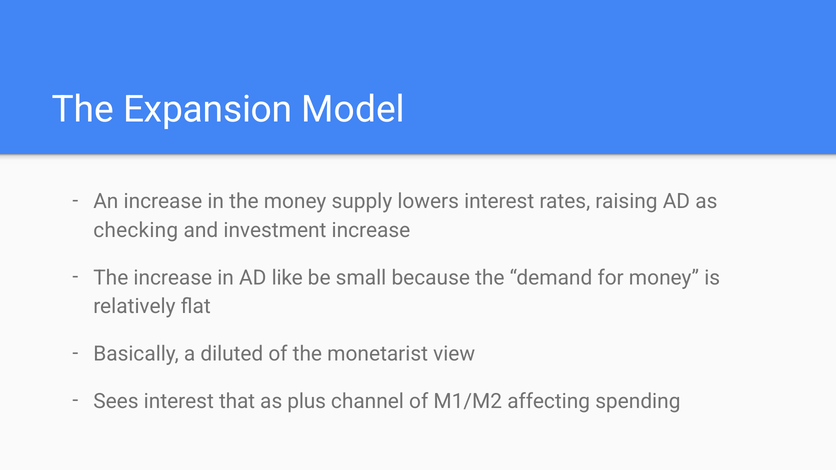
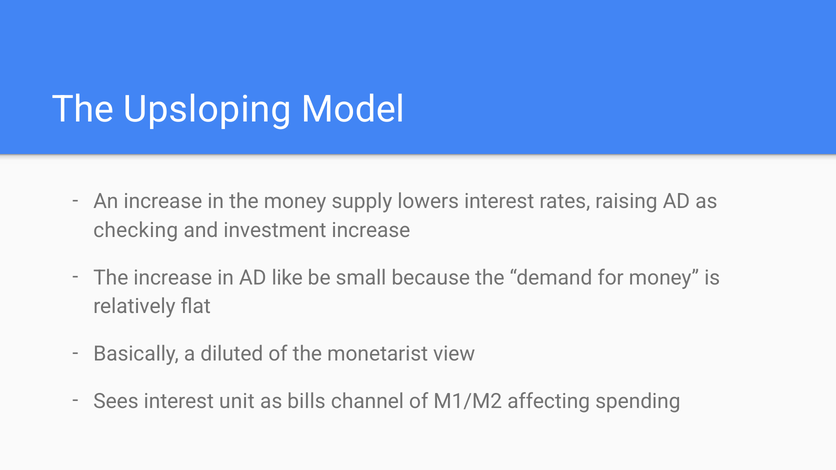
Expansion: Expansion -> Upsloping (207, 110)
that: that -> unit (237, 401)
plus: plus -> bills (306, 401)
